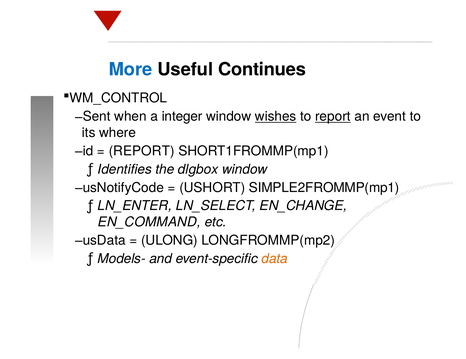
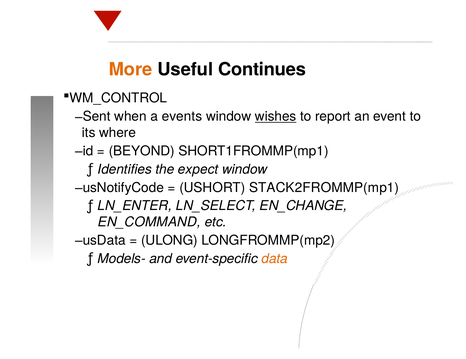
More colour: blue -> orange (131, 69)
integer: integer -> events (182, 116)
report underline: present -> none (333, 116)
REPORT: REPORT -> BEYOND (142, 151)
dlgbox: dlgbox -> expect (198, 169)
SIMPLE2FROMMP(mp1: SIMPLE2FROMMP(mp1 -> STACK2FROMMP(mp1 (324, 188)
